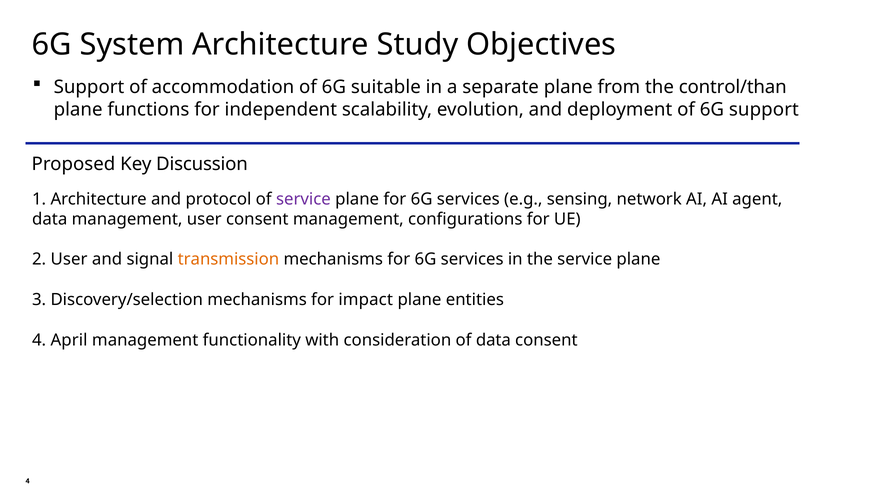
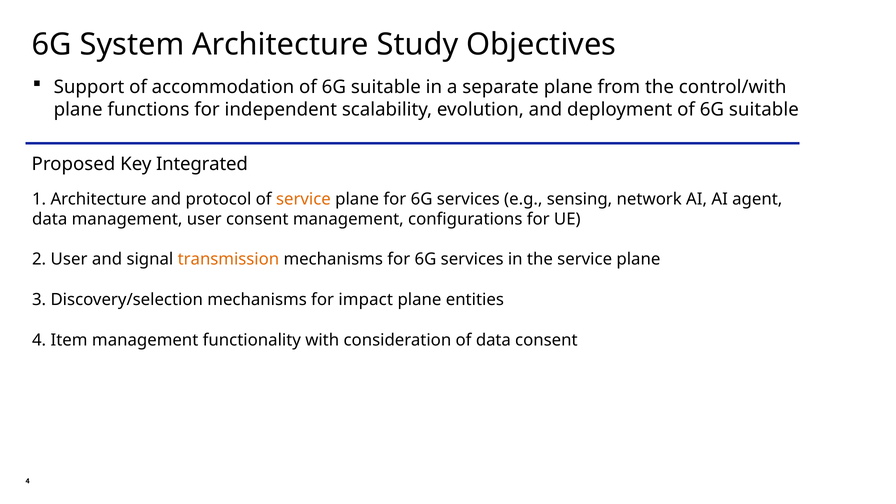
control/than: control/than -> control/with (733, 87)
deployment of 6G support: support -> suitable (764, 109)
Discussion: Discussion -> Integrated (202, 164)
service colour: purple -> orange (303, 199)
April: April -> Item (69, 340)
